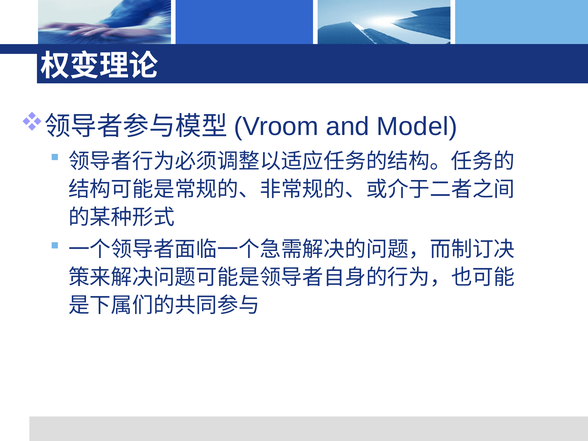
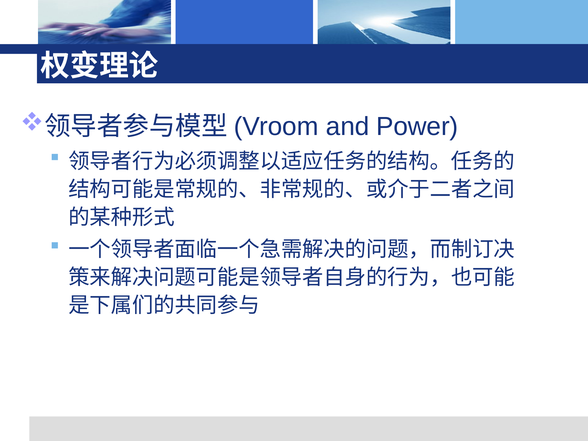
Model: Model -> Power (417, 126)
